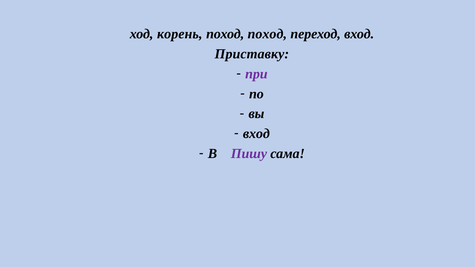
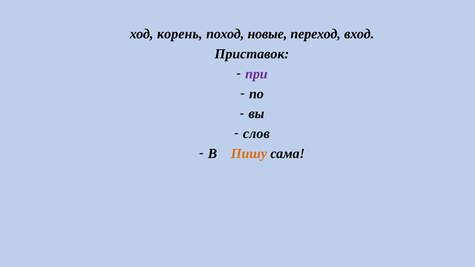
поход поход: поход -> новые (267, 34)
Приставку: Приставку -> Приставок (252, 54)
вход: вход -> слов (256, 134)
Пишу colour: purple -> orange (249, 154)
